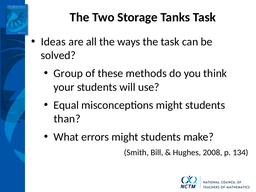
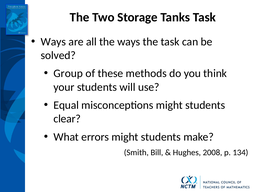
Ideas: Ideas -> Ways (53, 42)
than: than -> clear (67, 119)
